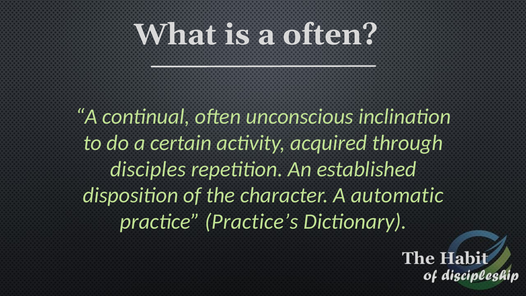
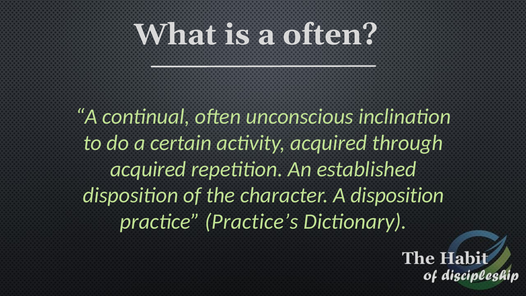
disciples: disciples -> acquired (148, 169)
A automatic: automatic -> disposition (397, 195)
